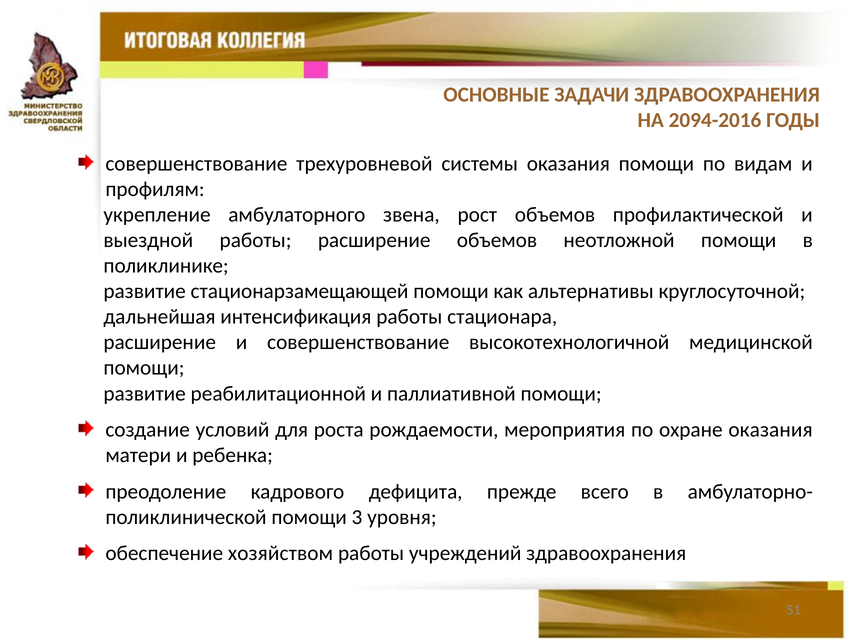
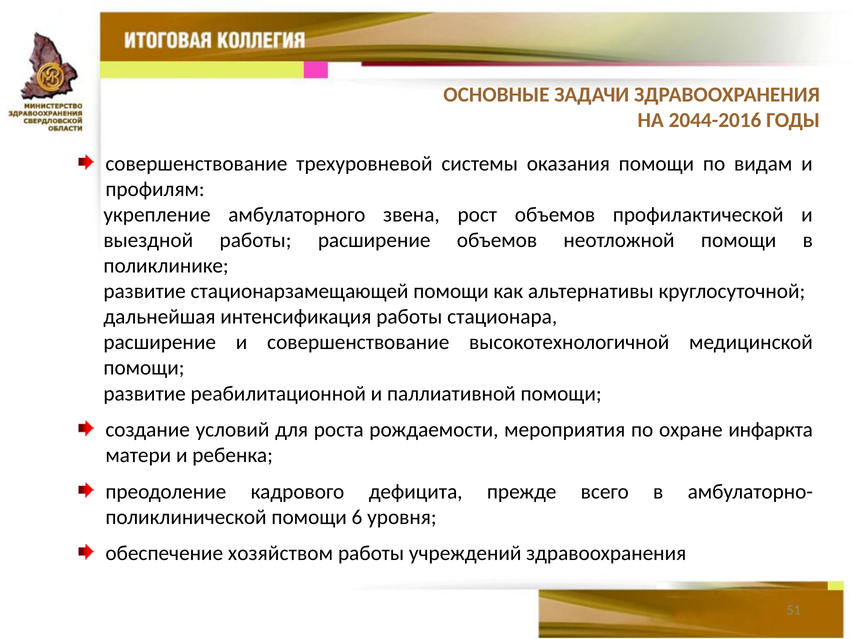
2094-2016: 2094-2016 -> 2044-2016 (715, 120)
охране оказания: оказания -> инфаркта (771, 430)
3: 3 -> 6 (357, 517)
